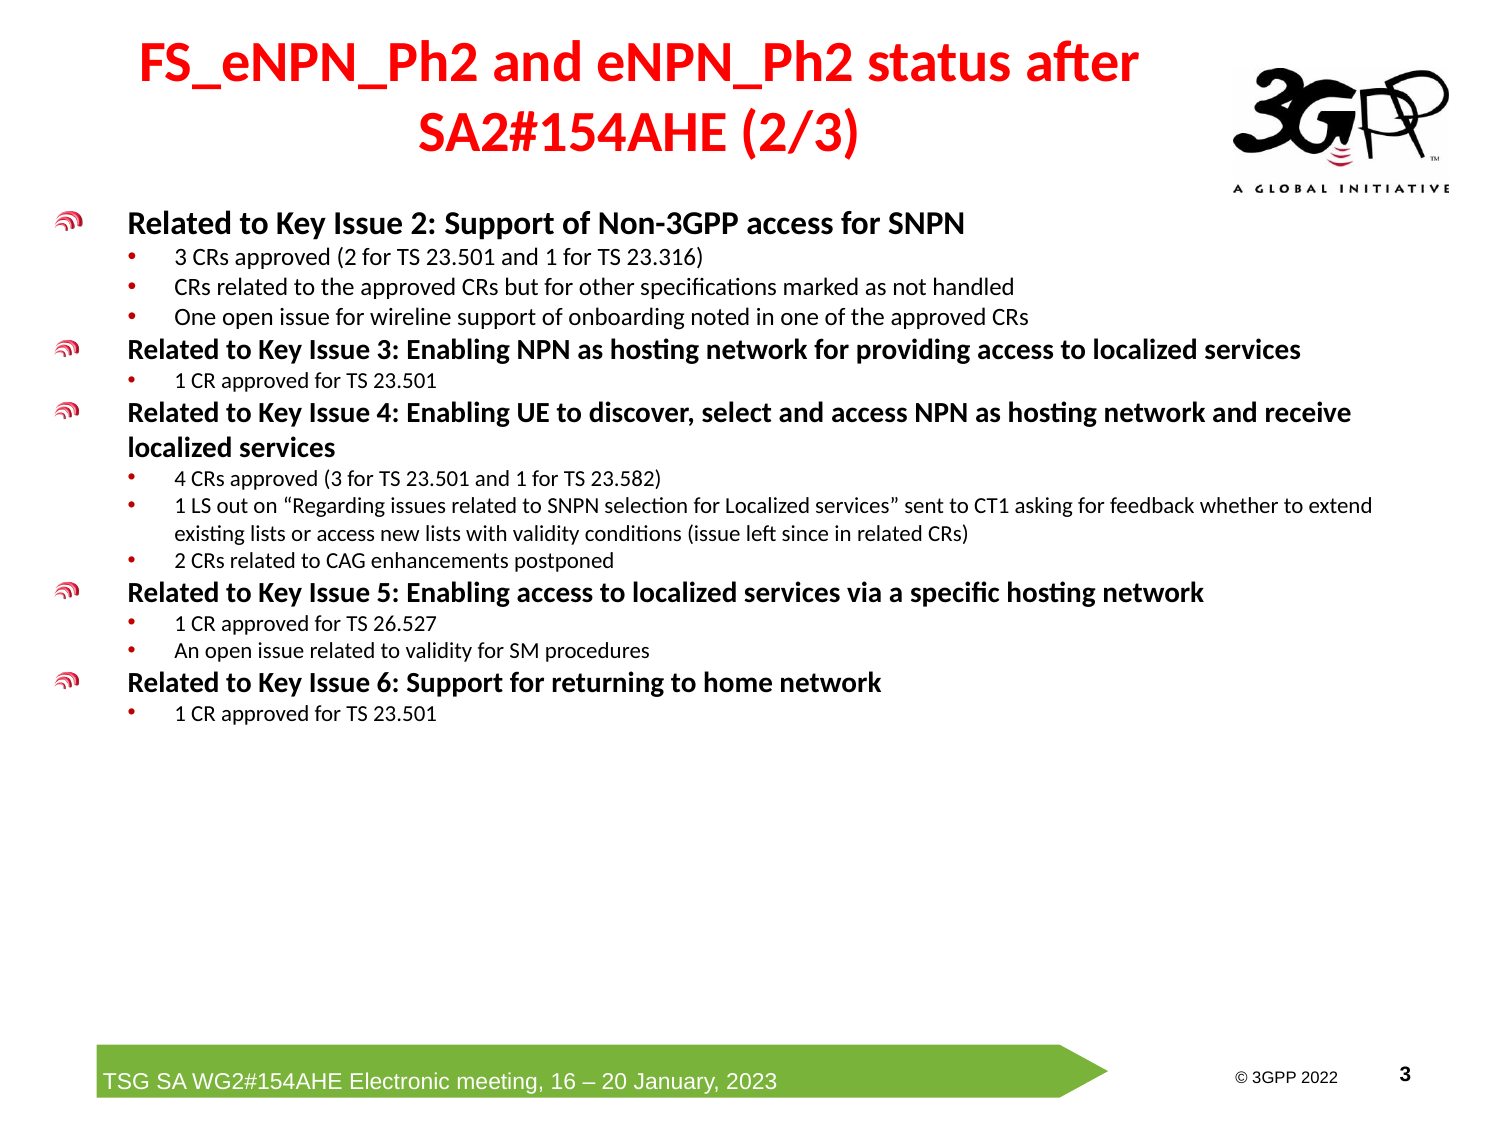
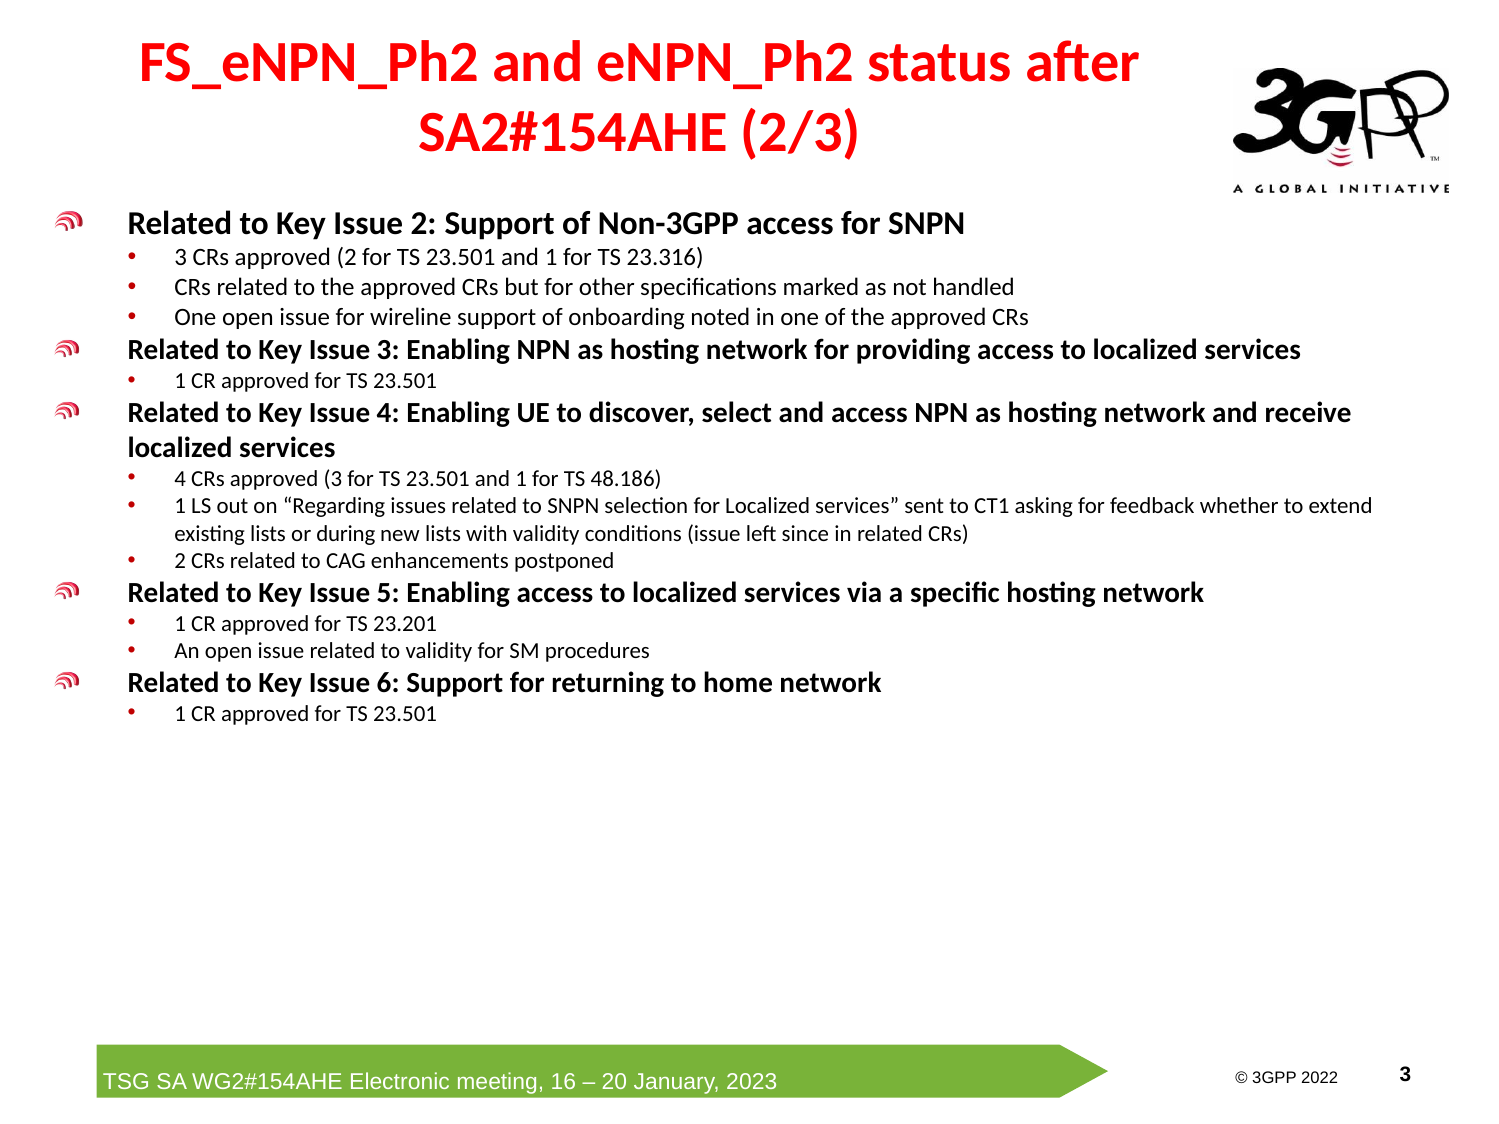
23.582: 23.582 -> 48.186 (626, 479)
or access: access -> during (346, 534)
26.527: 26.527 -> 23.201 (405, 624)
